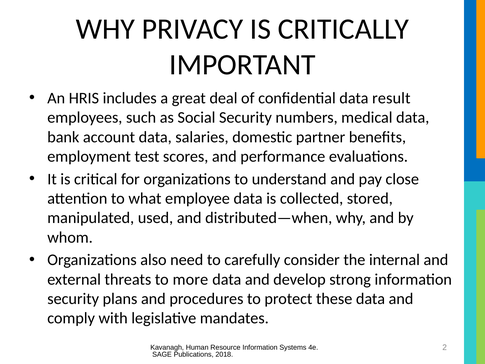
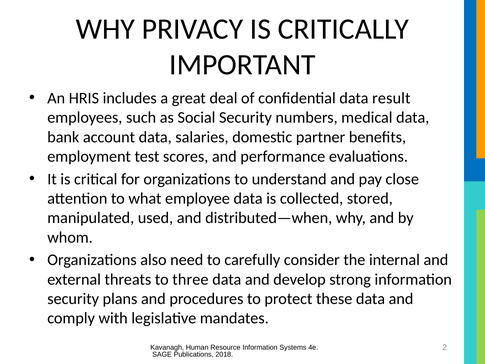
more: more -> three (190, 279)
